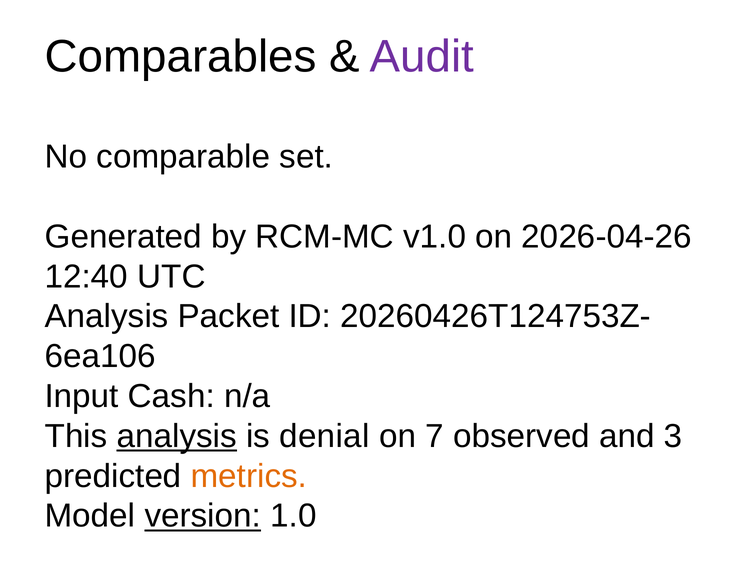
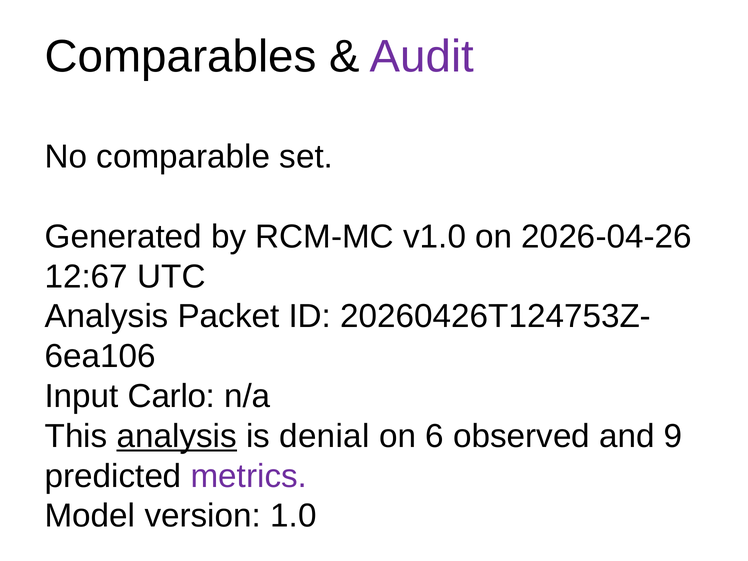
12:40: 12:40 -> 12:67 (86, 277)
Cash: Cash -> Carlo (172, 396)
7: 7 -> 6 (435, 436)
3: 3 -> 9 (673, 436)
metrics colour: orange -> purple (249, 476)
version underline: present -> none (203, 516)
